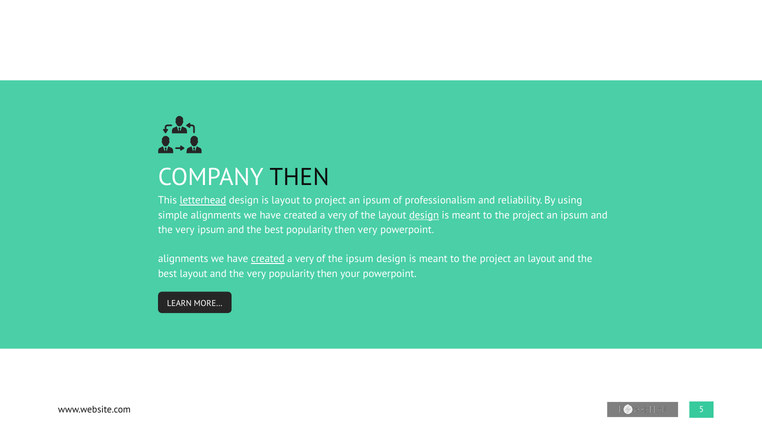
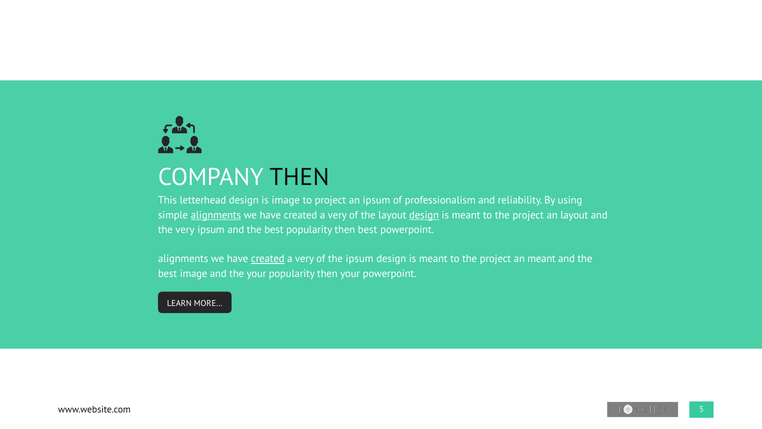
letterhead underline: present -> none (203, 200)
is layout: layout -> image (286, 200)
alignments underline: none -> present (216, 215)
the project an ipsum: ipsum -> layout (574, 215)
then very: very -> best (368, 229)
an layout: layout -> meant (542, 259)
best layout: layout -> image (194, 273)
very: very -> your (256, 273)
